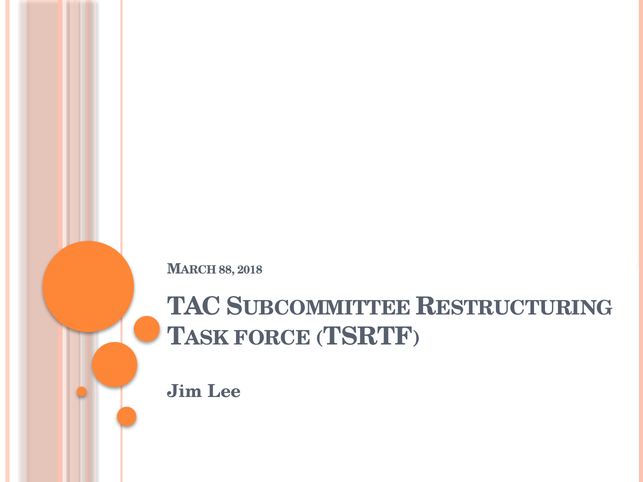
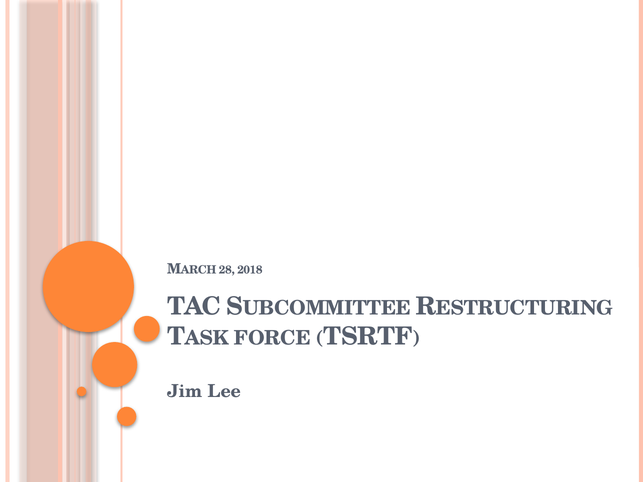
88: 88 -> 28 (227, 270)
